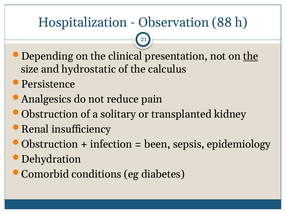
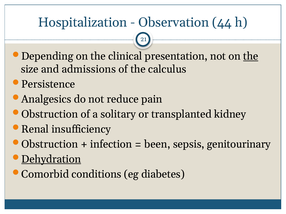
88: 88 -> 44 (222, 22)
hydrostatic: hydrostatic -> admissions (89, 69)
epidemiology: epidemiology -> genitourinary (239, 144)
Dehydration underline: none -> present (51, 159)
